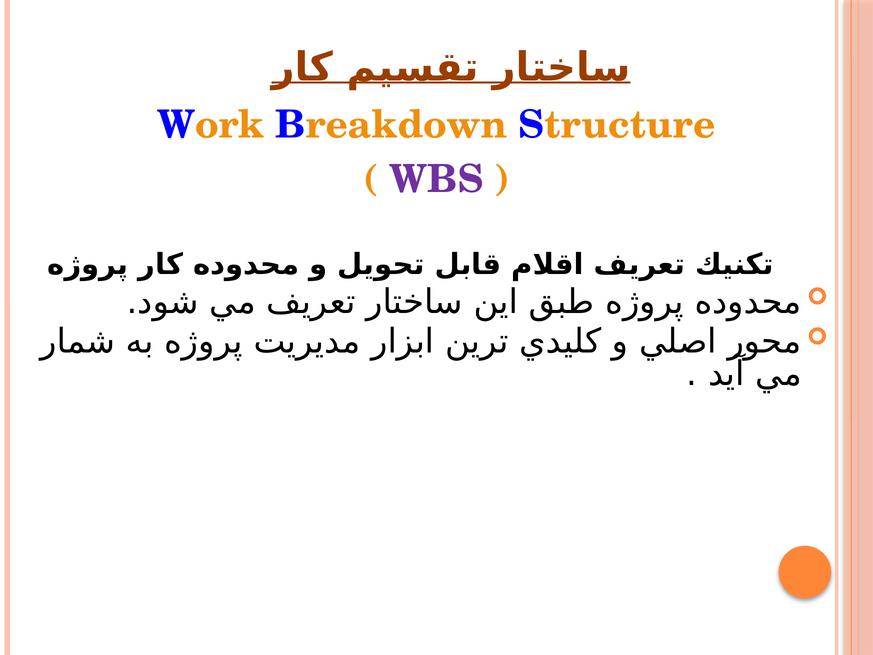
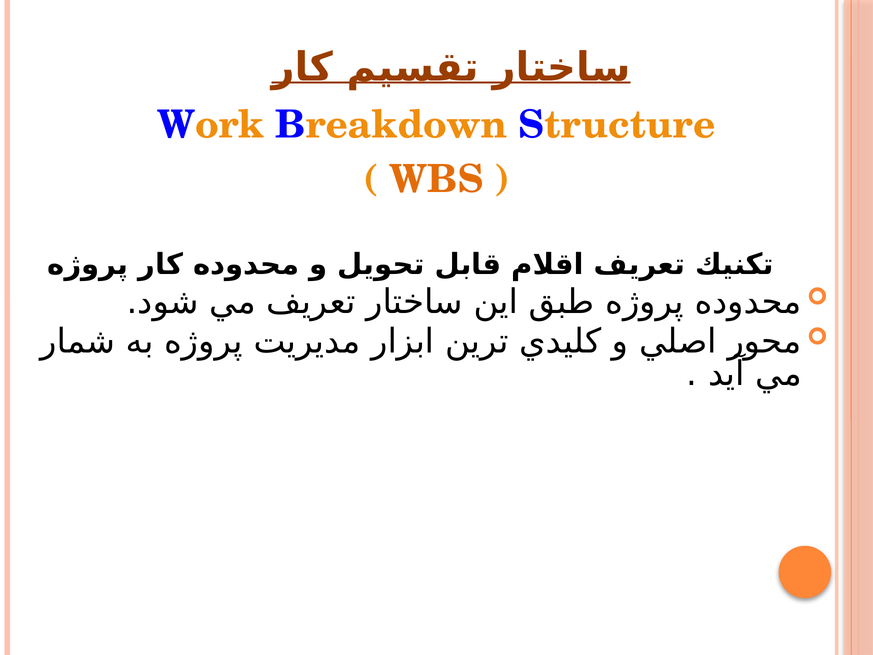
WBS colour: purple -> orange (436, 179)
